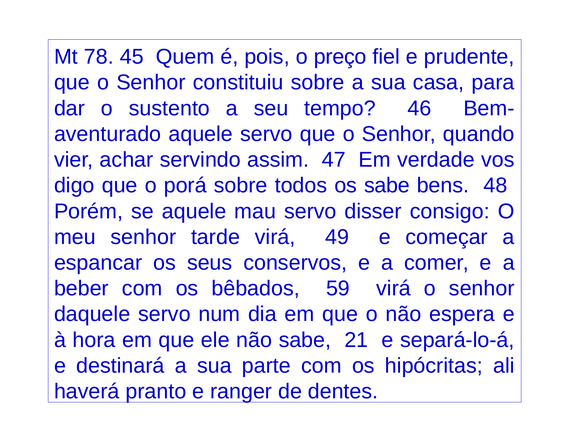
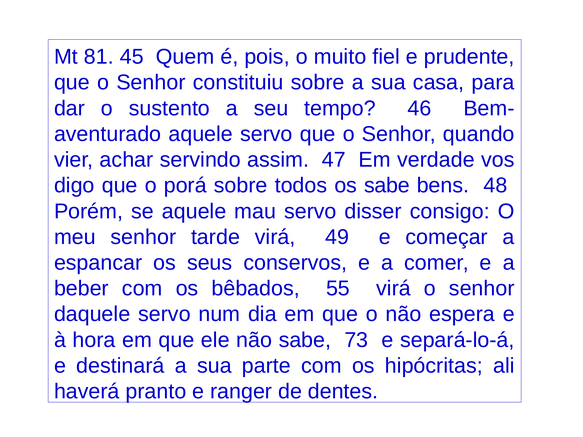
78: 78 -> 81 (99, 57)
preço: preço -> muito (340, 57)
59: 59 -> 55 (338, 289)
21: 21 -> 73 (356, 340)
